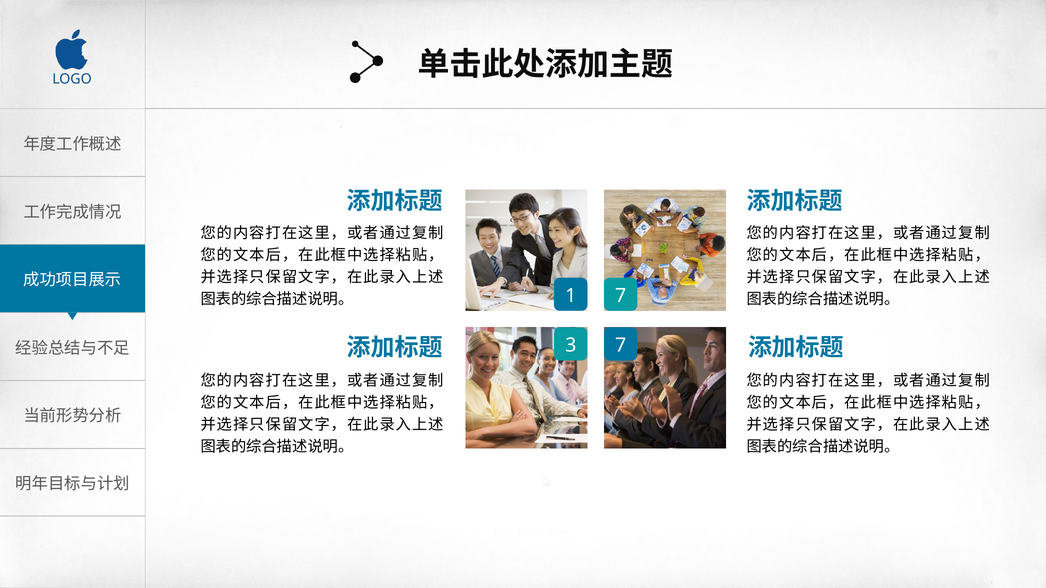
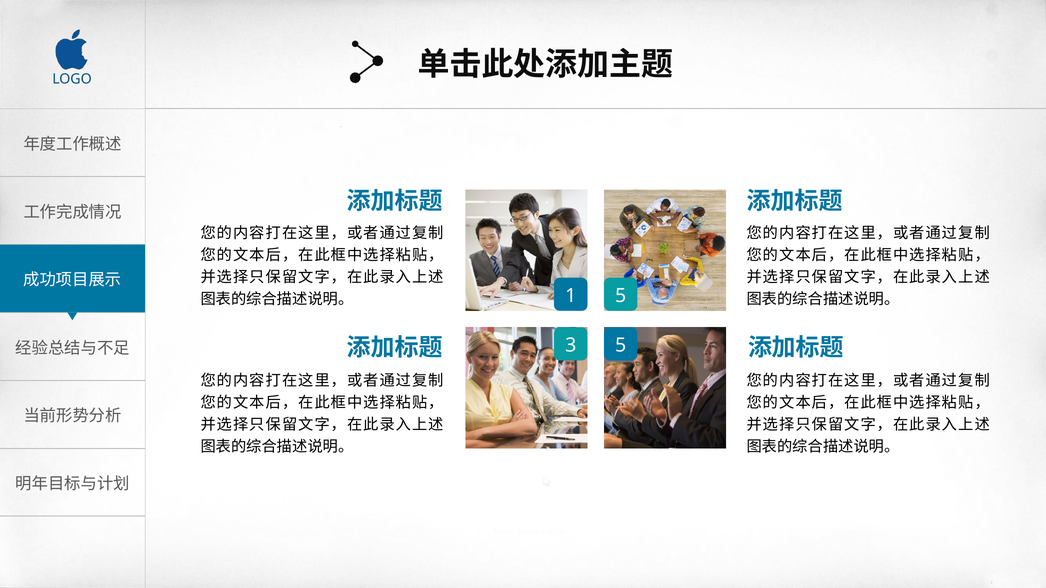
1 7: 7 -> 5 (621, 296)
3 7: 7 -> 5 (621, 345)
